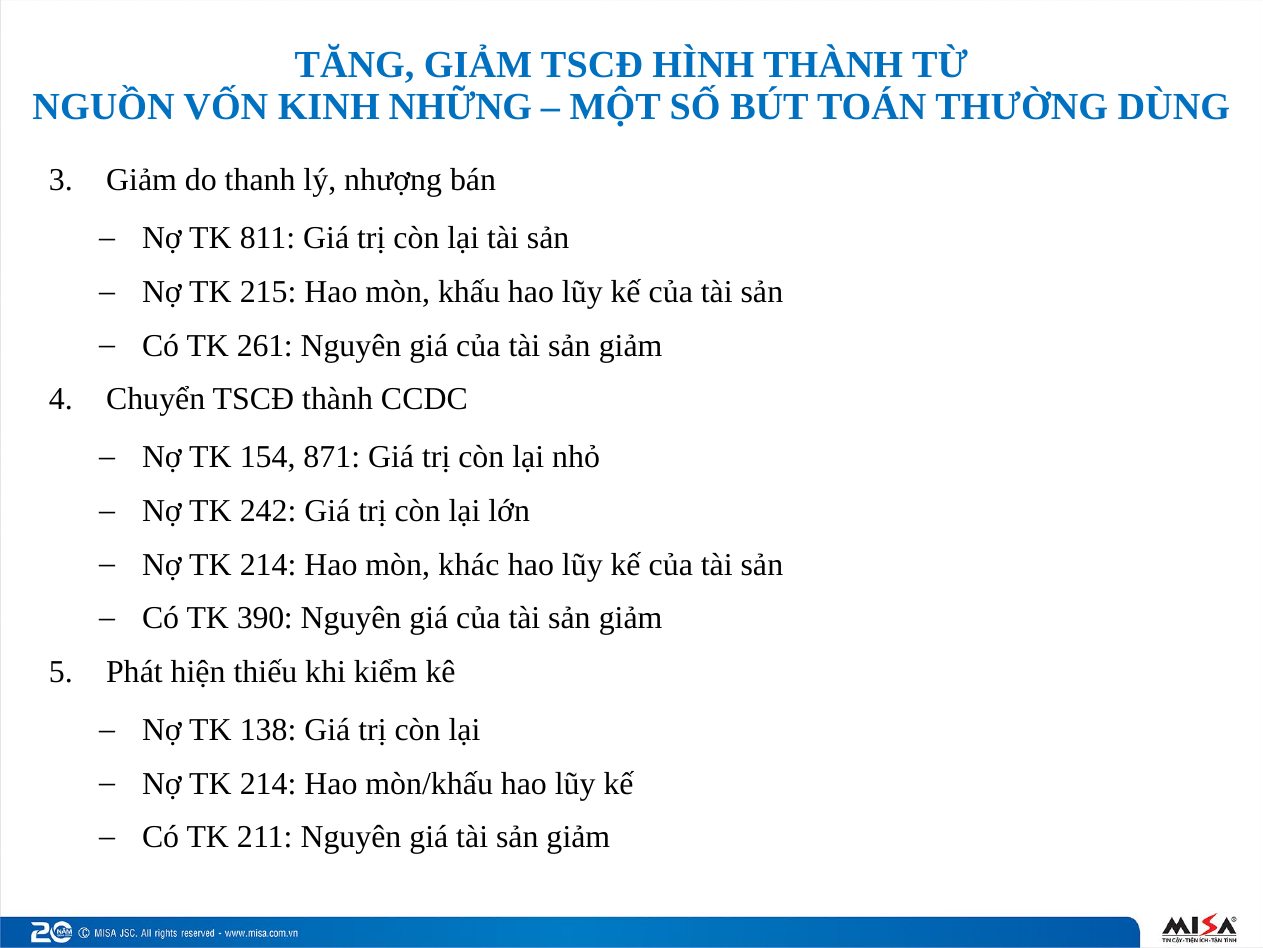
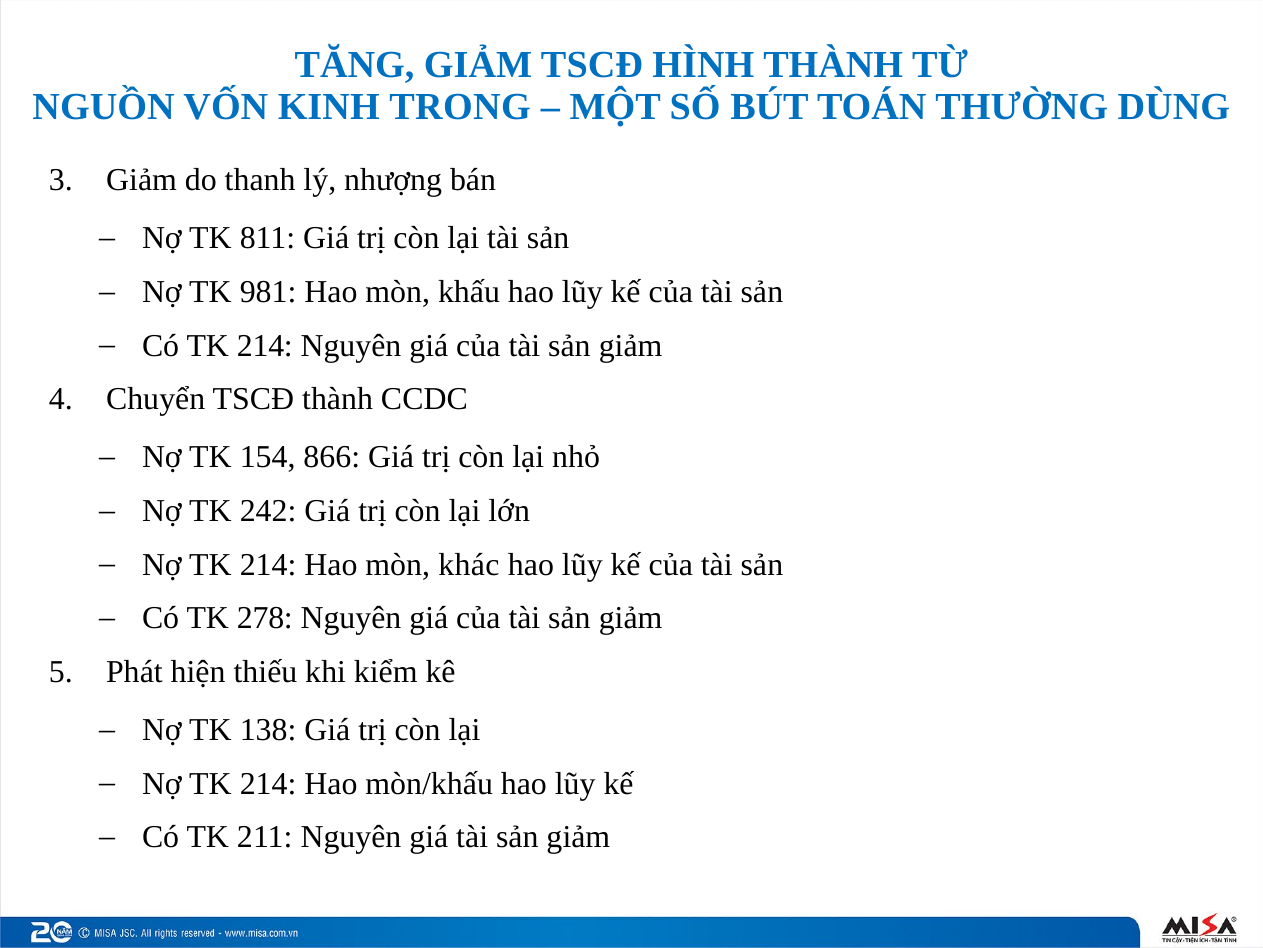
NHỮNG: NHỮNG -> TRONG (460, 107)
215: 215 -> 981 (268, 292)
Có TK 261: 261 -> 214 (265, 346)
871: 871 -> 866 (332, 457)
390: 390 -> 278 (265, 618)
